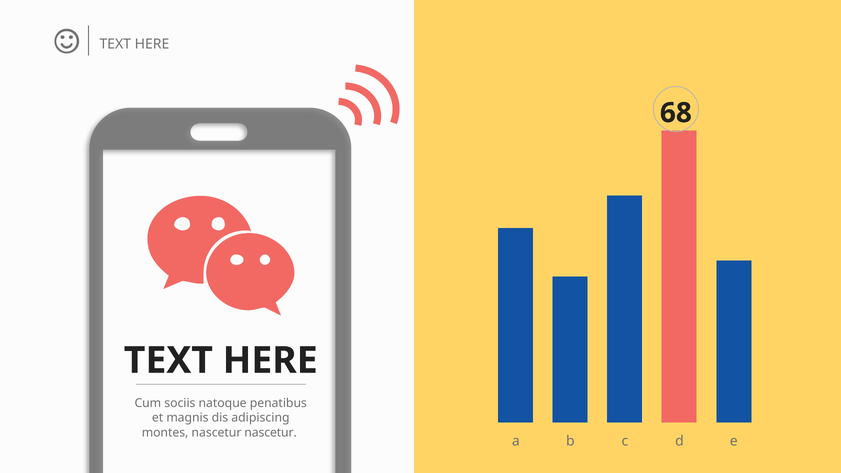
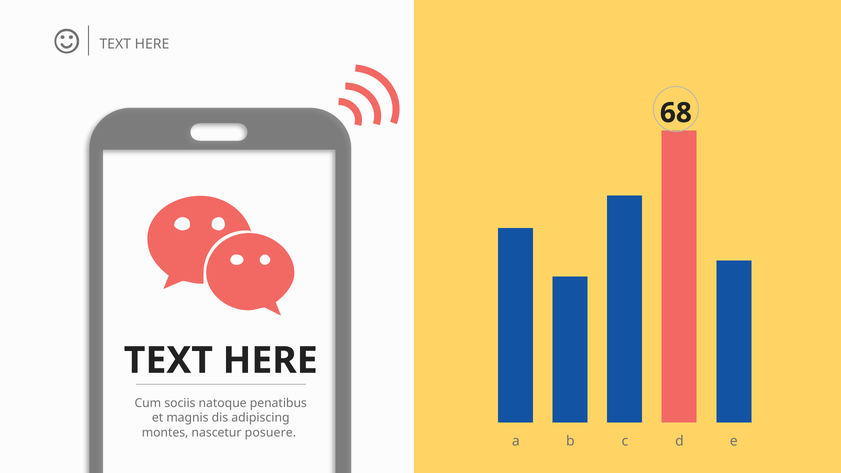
nascetur nascetur: nascetur -> posuere (270, 433)
